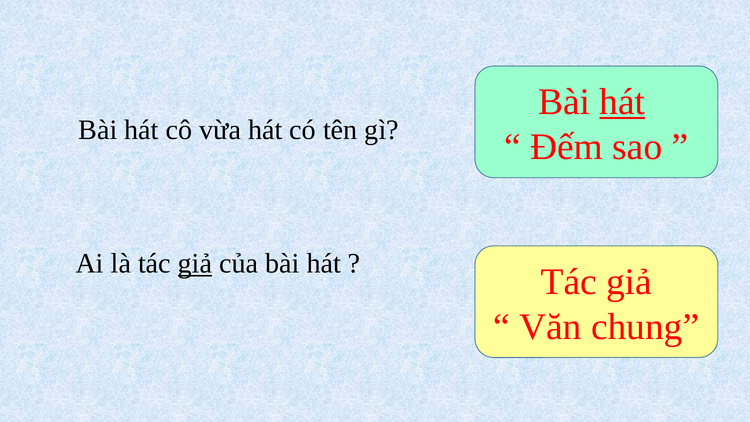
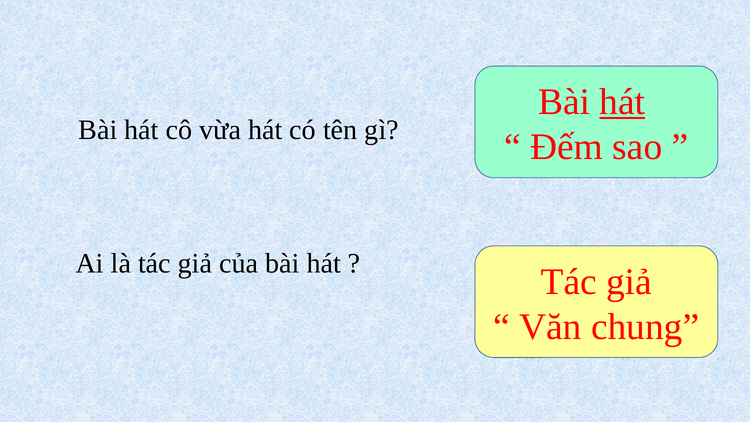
giả underline: present -> none (195, 264)
